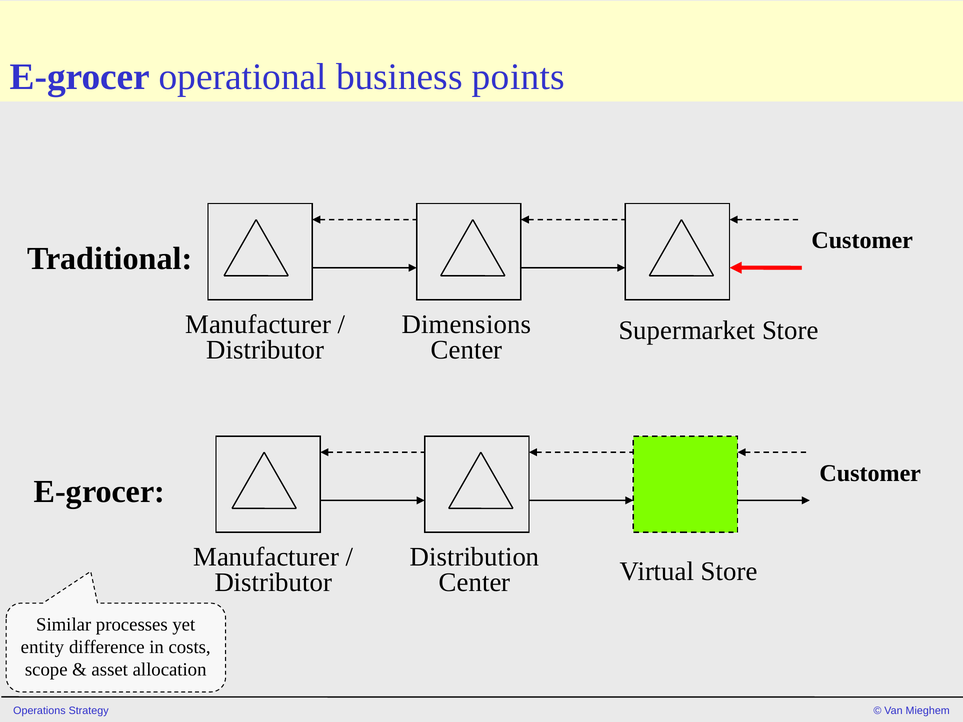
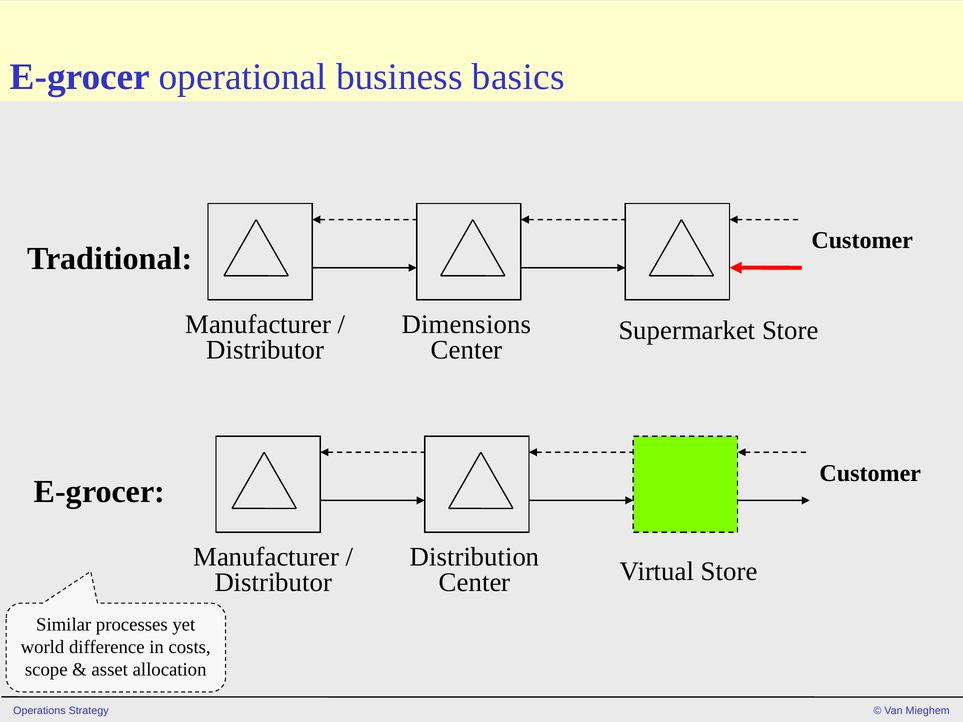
points: points -> basics (518, 77)
entity: entity -> world (42, 647)
